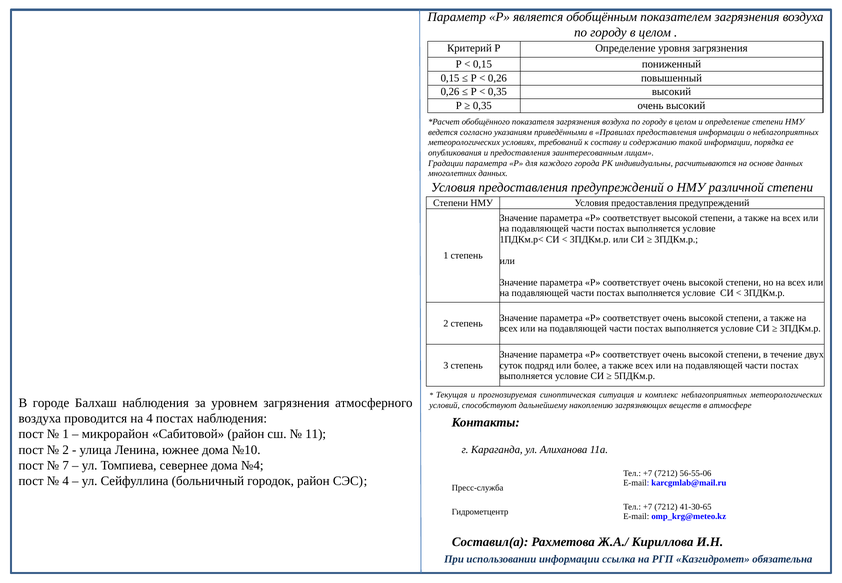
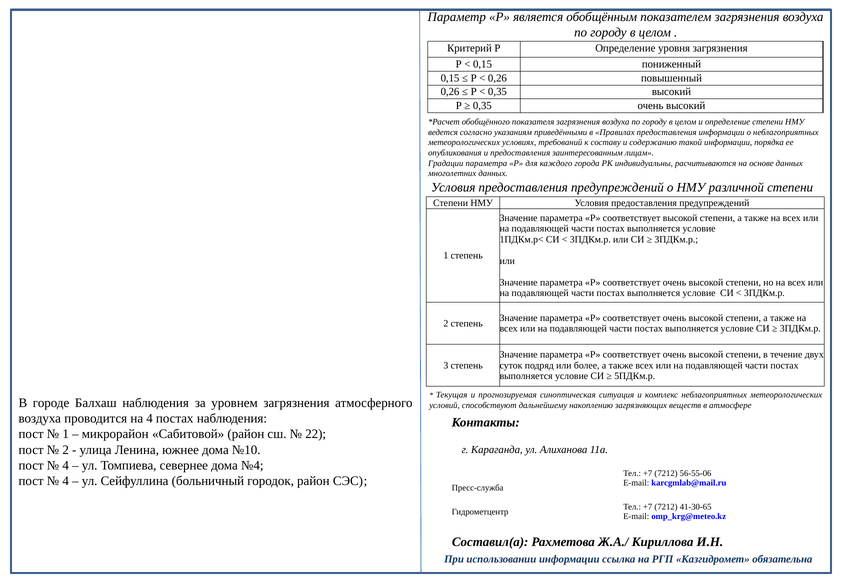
11: 11 -> 22 (316, 434)
7: 7 -> 4 (66, 465)
